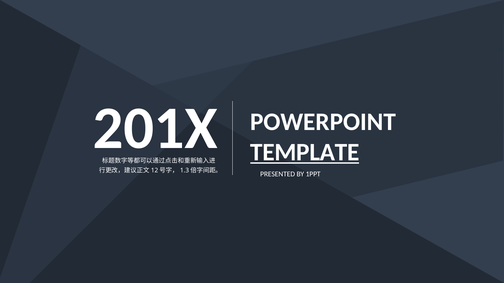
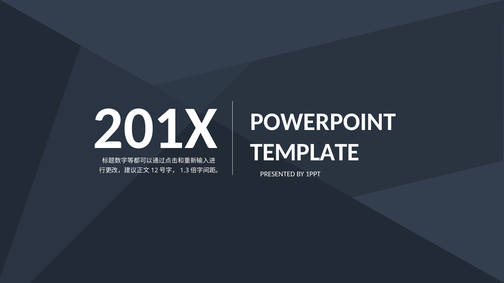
TEMPLATE underline: present -> none (305, 152)
